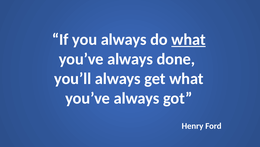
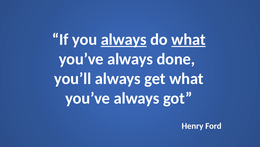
always underline: none -> present (124, 39)
